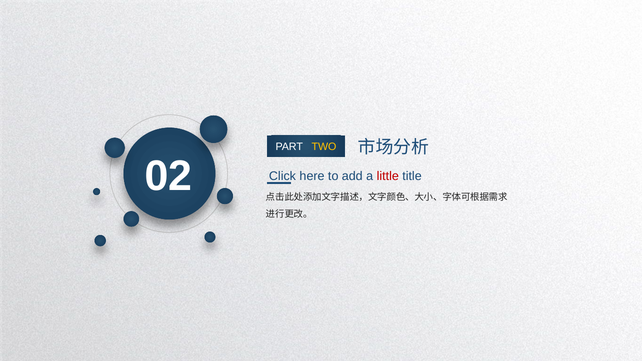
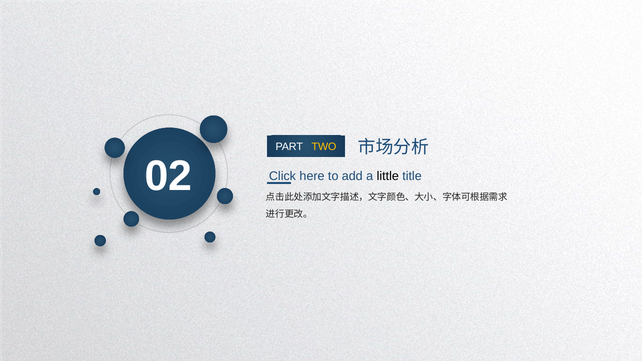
little colour: red -> black (388, 176)
